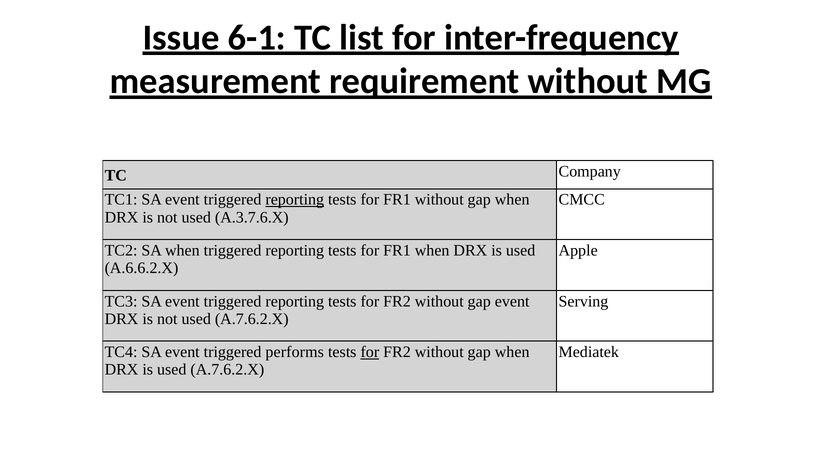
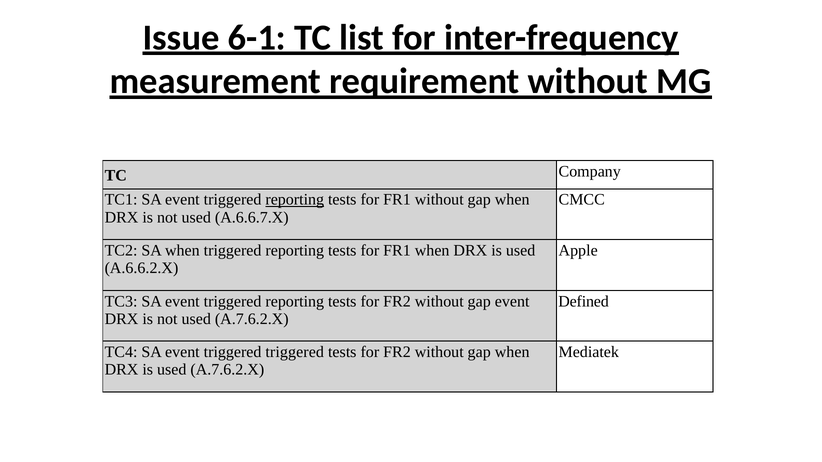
A.3.7.6.X: A.3.7.6.X -> A.6.6.7.X (252, 218)
Serving: Serving -> Defined (584, 301)
triggered performs: performs -> triggered (295, 352)
for underline: present -> none (370, 352)
